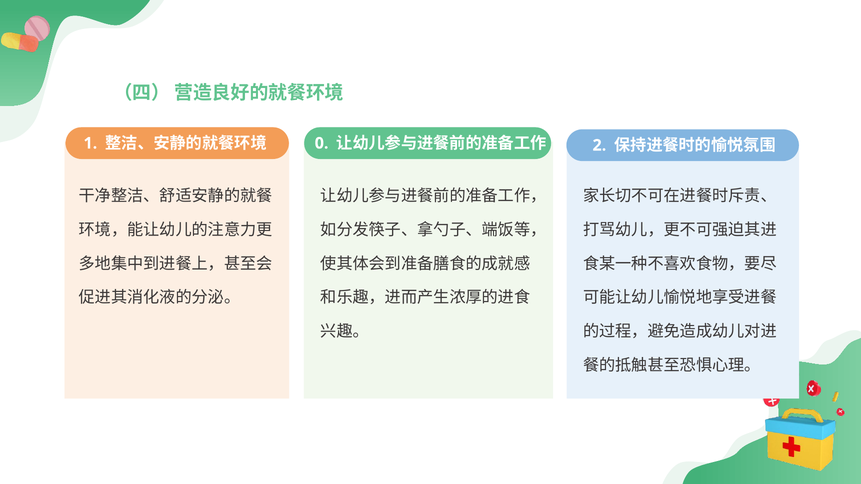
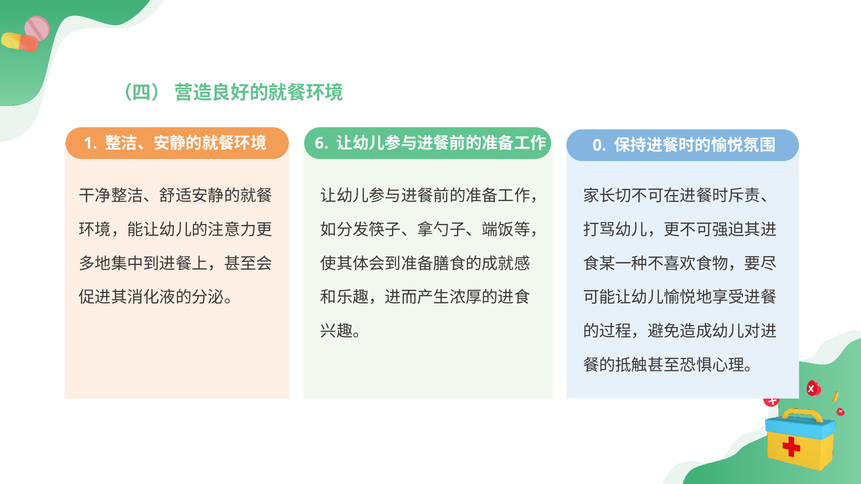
0: 0 -> 6 (322, 143)
2: 2 -> 0 (599, 145)
